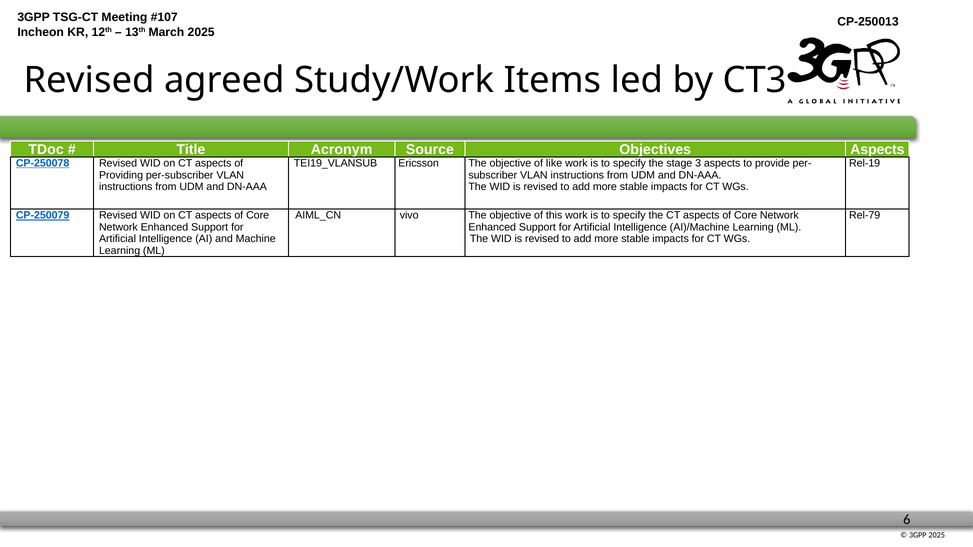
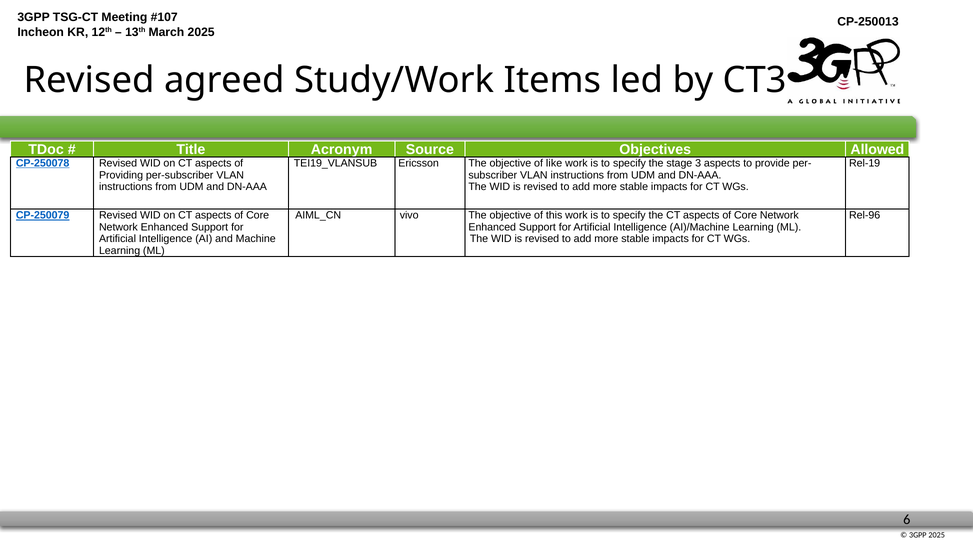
Objectives Aspects: Aspects -> Allowed (877, 149)
Rel-79: Rel-79 -> Rel-96 (865, 215)
